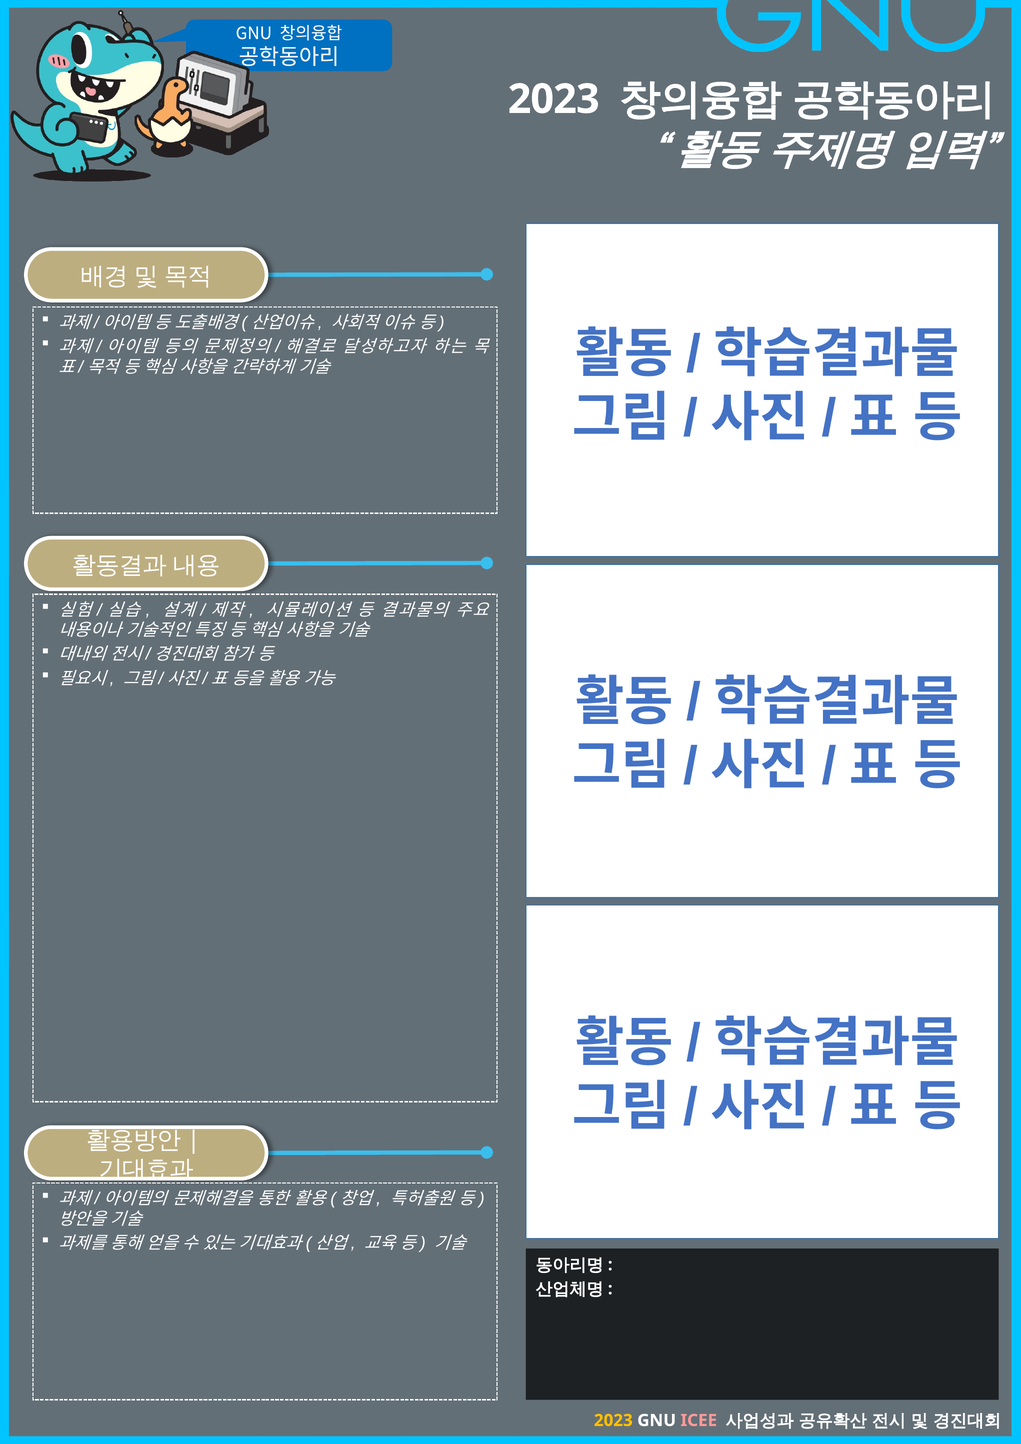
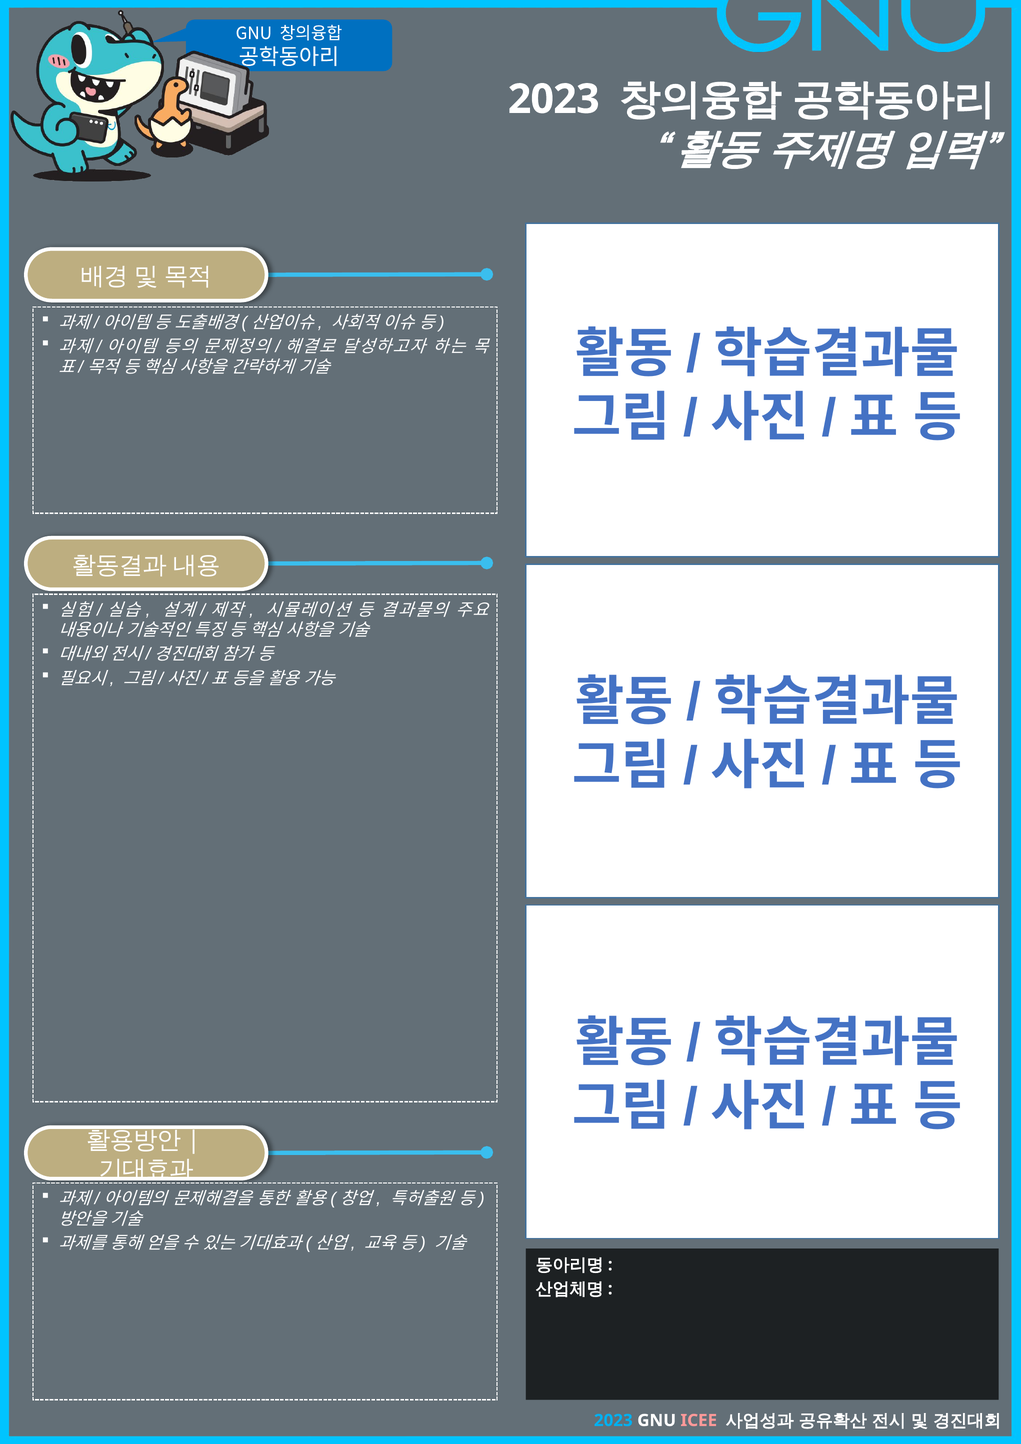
2023 colour: yellow -> light blue (613, 1420)
